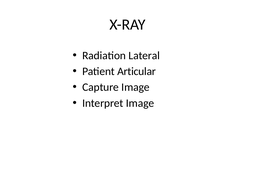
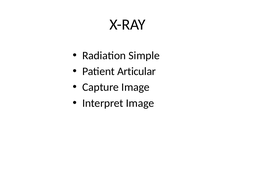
Lateral: Lateral -> Simple (144, 56)
